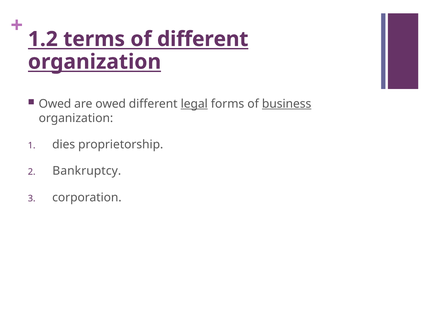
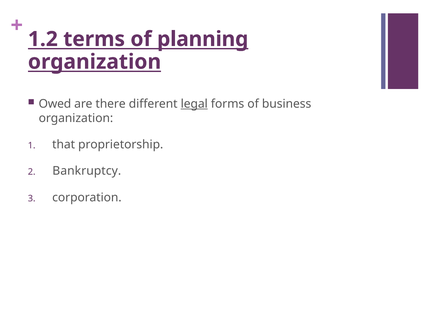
of different: different -> planning (203, 39)
are owed: owed -> there (111, 104)
business underline: present -> none (287, 104)
dies: dies -> that (64, 145)
